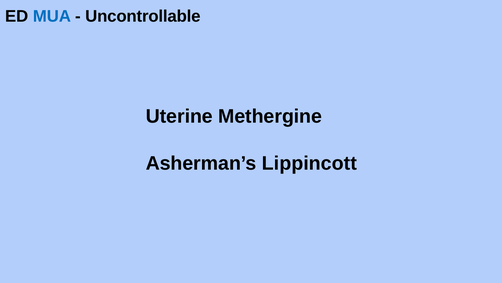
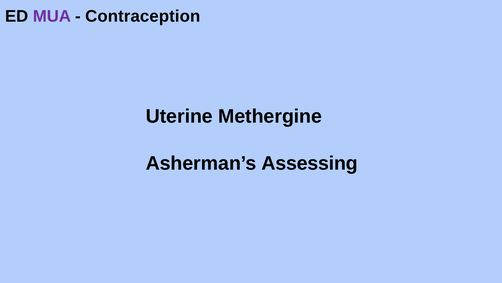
MUA colour: blue -> purple (52, 16)
Uncontrollable: Uncontrollable -> Contraception (143, 16)
Lippincott: Lippincott -> Assessing (310, 163)
